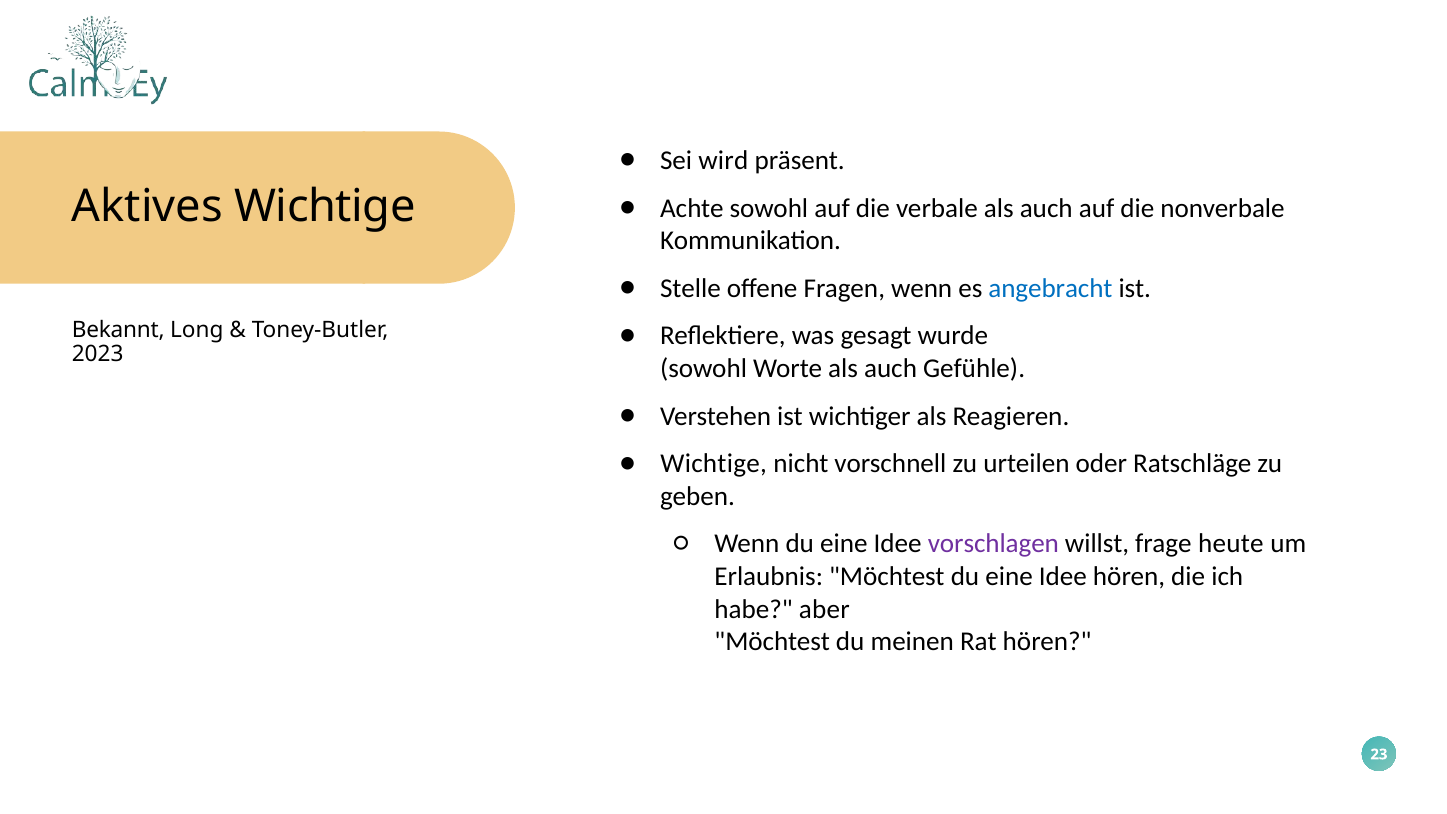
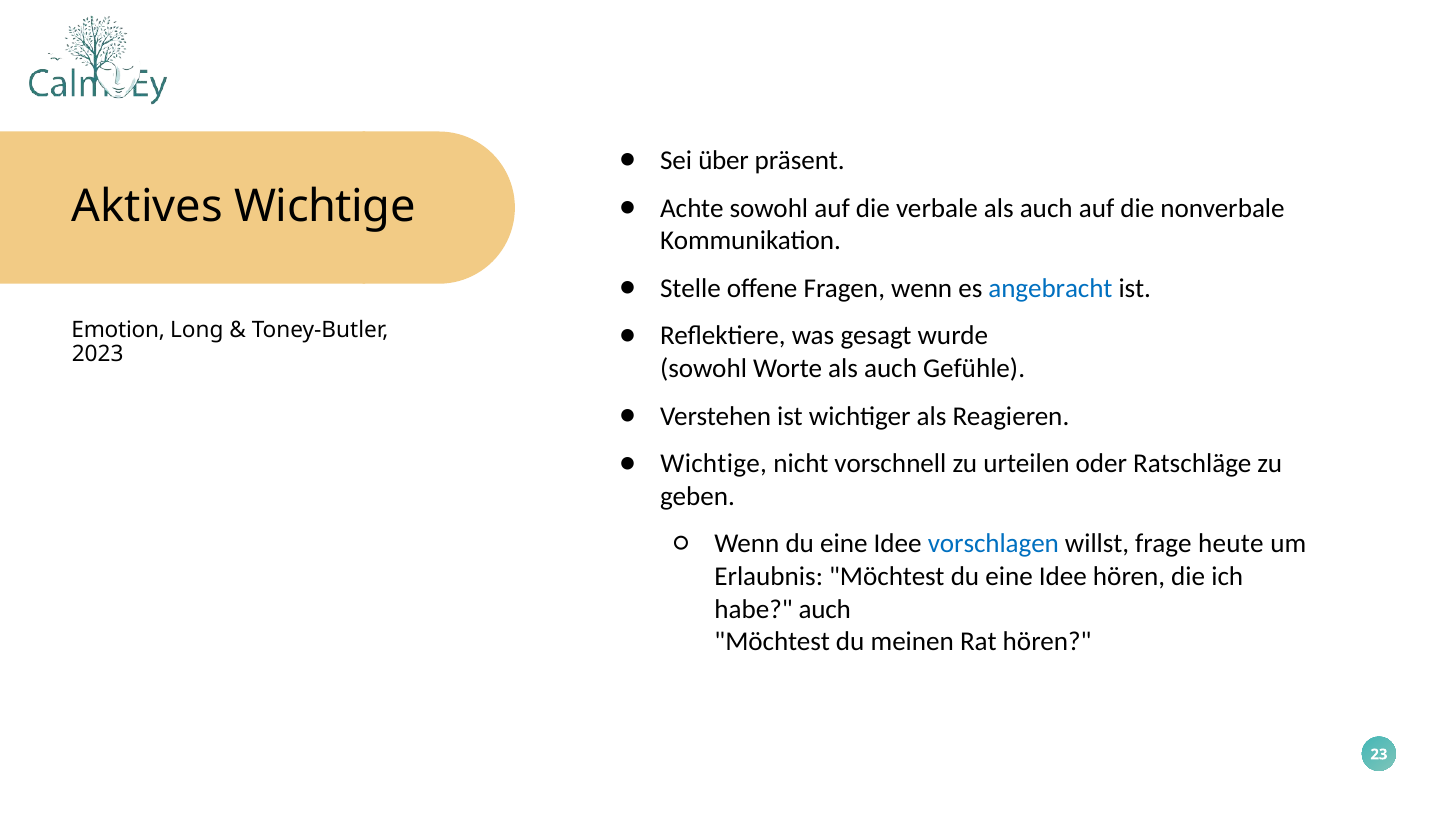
wird: wird -> über (724, 160)
Bekannt: Bekannt -> Emotion (118, 330)
vorschlagen colour: purple -> blue (993, 544)
habe aber: aber -> auch (825, 609)
